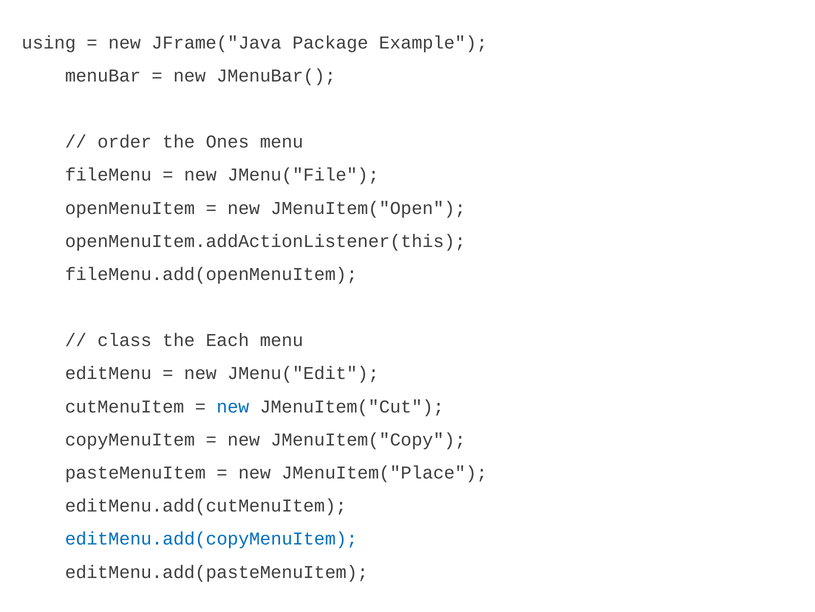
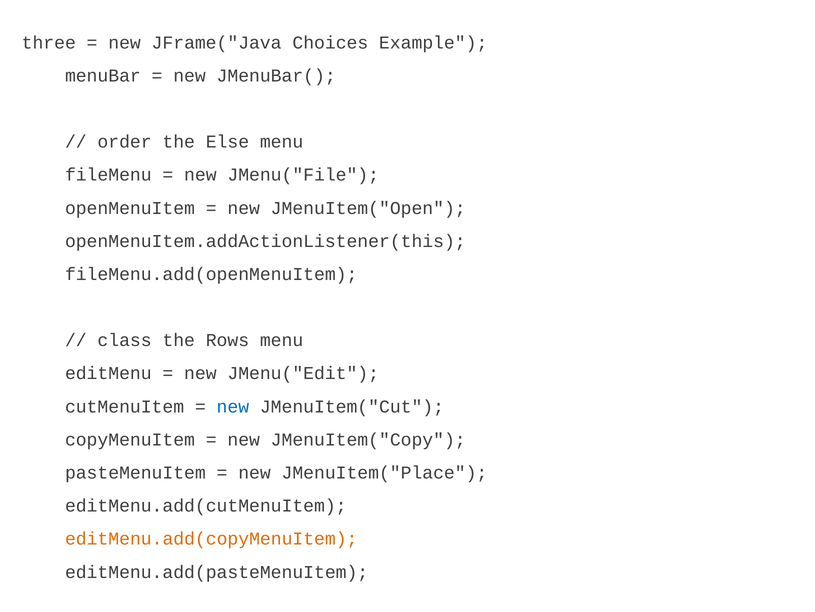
using: using -> three (49, 43)
Package: Package -> Choices (330, 43)
Ones: Ones -> Else (227, 142)
Each: Each -> Rows (227, 340)
editMenu.add(copyMenuItem colour: blue -> orange (211, 538)
